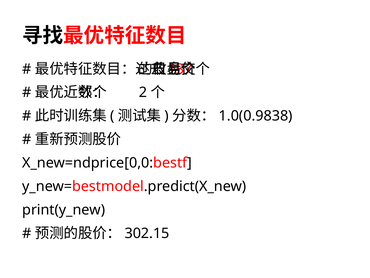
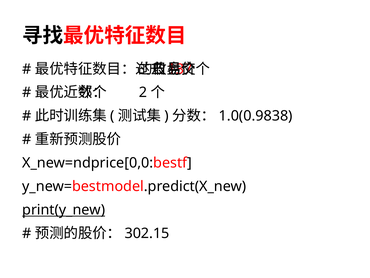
print(y_new underline: none -> present (64, 210)
